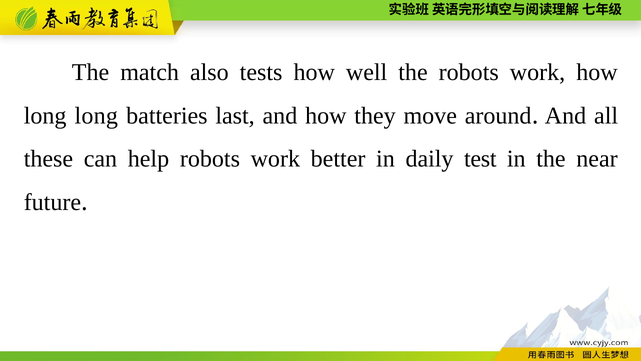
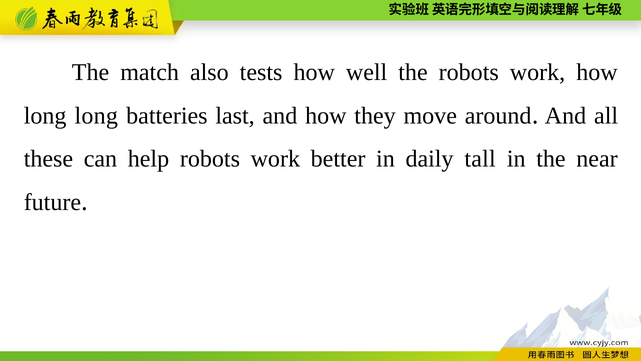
test: test -> tall (480, 159)
